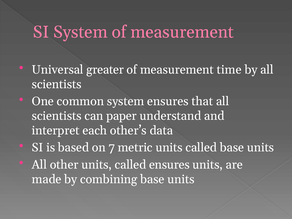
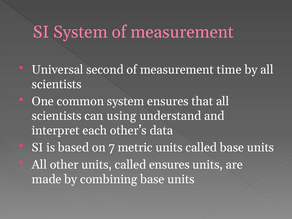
greater: greater -> second (105, 70)
paper: paper -> using (121, 116)
